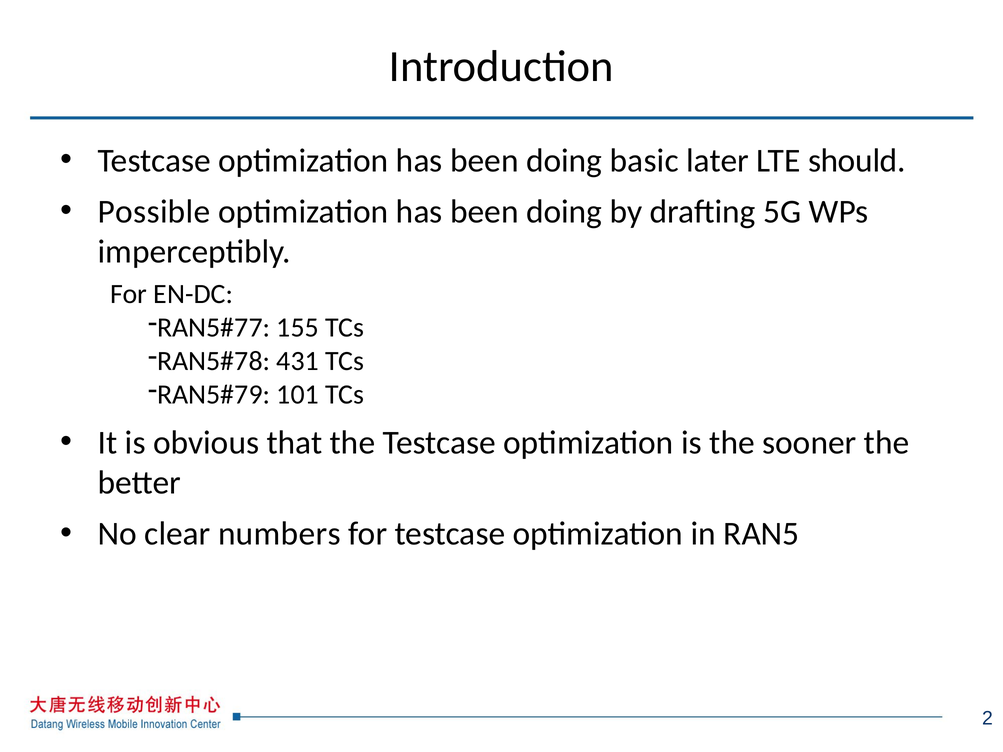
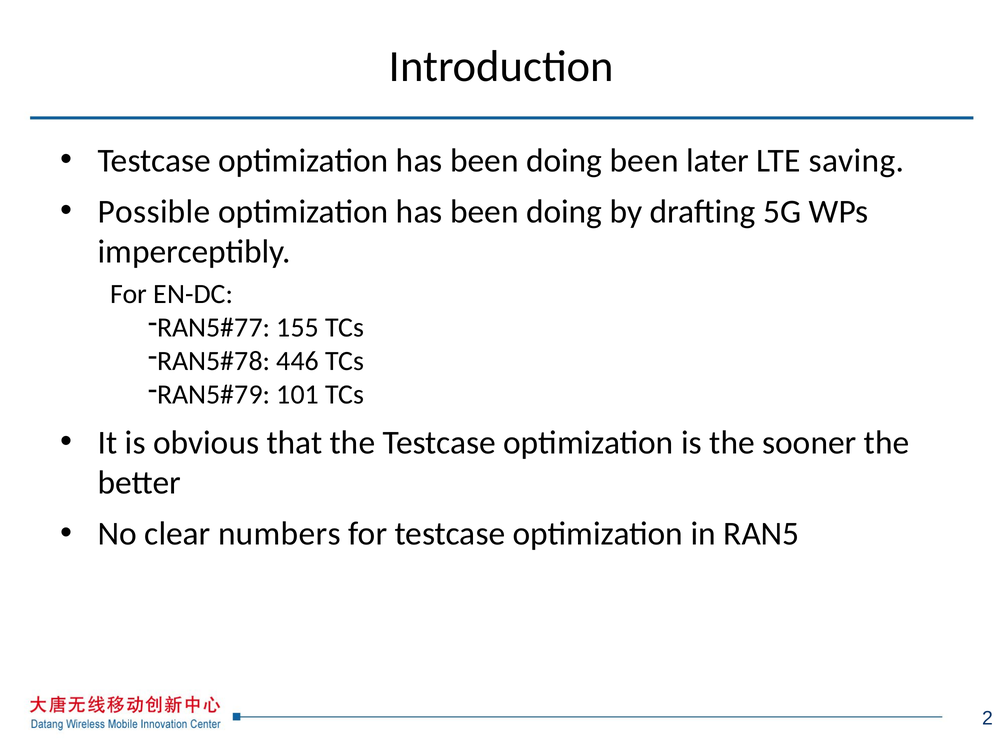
doing basic: basic -> been (644, 161)
should: should -> saving (856, 161)
431: 431 -> 446 (298, 361)
